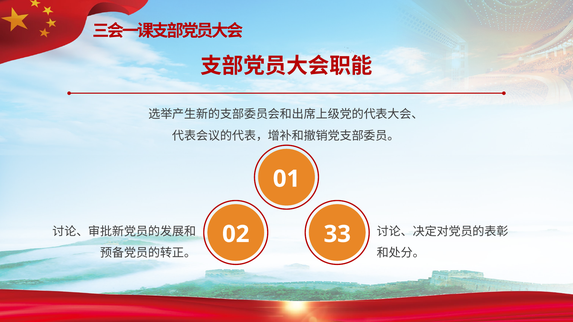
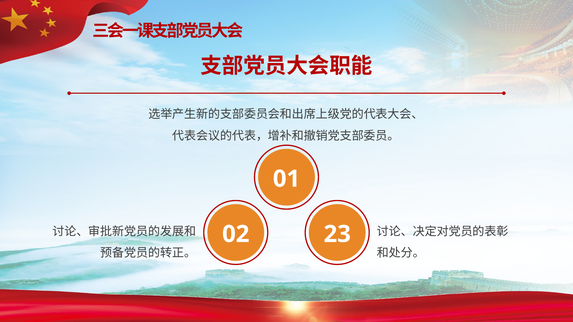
33: 33 -> 23 (337, 234)
